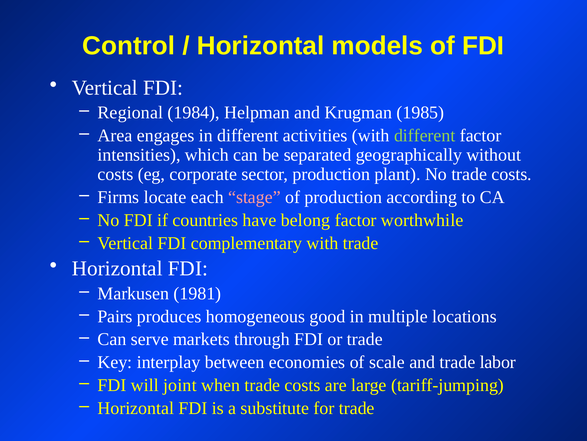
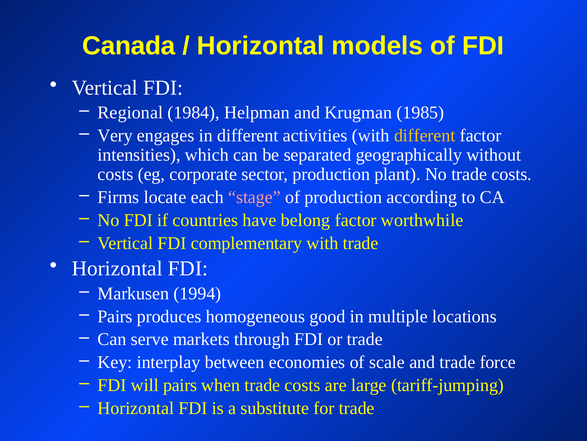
Control: Control -> Canada (129, 46)
Area: Area -> Very (115, 135)
different colour: light green -> yellow (425, 135)
1981: 1981 -> 1994 (197, 293)
labor: labor -> force (498, 362)
will joint: joint -> pairs (180, 385)
